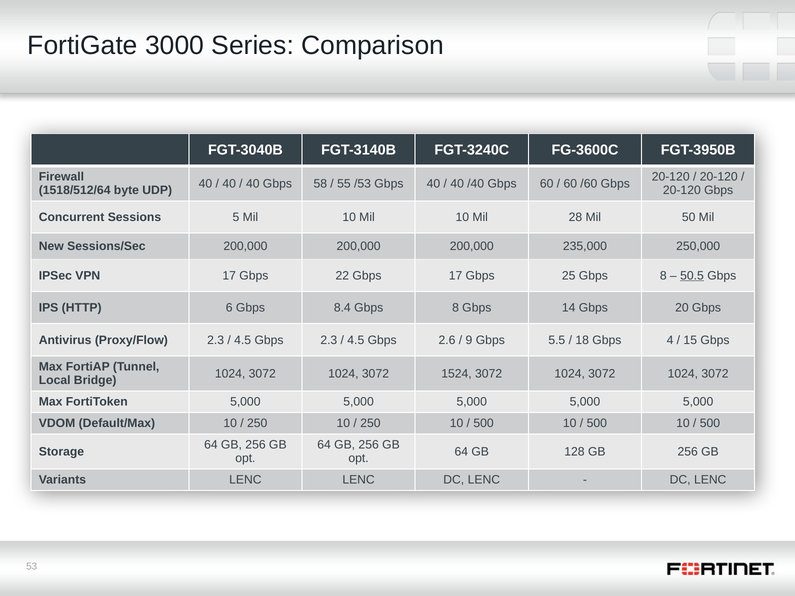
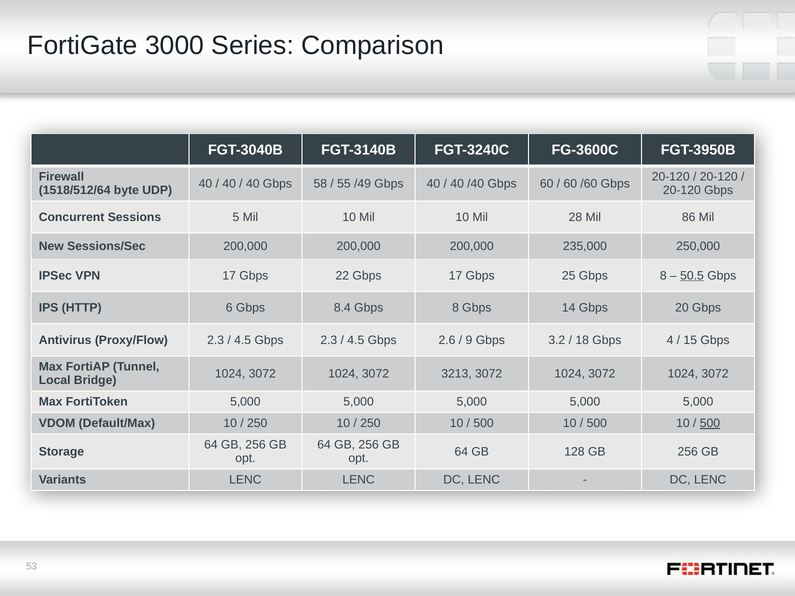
/53: /53 -> /49 (362, 184)
50: 50 -> 86 (689, 217)
5.5: 5.5 -> 3.2 (557, 340)
1524: 1524 -> 3213 (457, 374)
500 underline: none -> present (710, 424)
